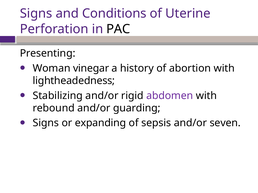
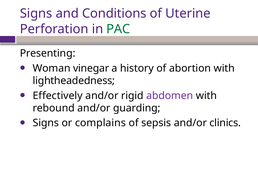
PAC colour: black -> green (118, 29)
Stabilizing: Stabilizing -> Effectively (58, 96)
expanding: expanding -> complains (100, 123)
seven: seven -> clinics (225, 123)
